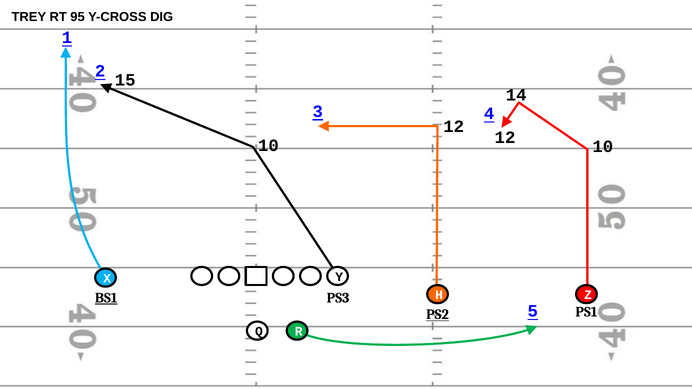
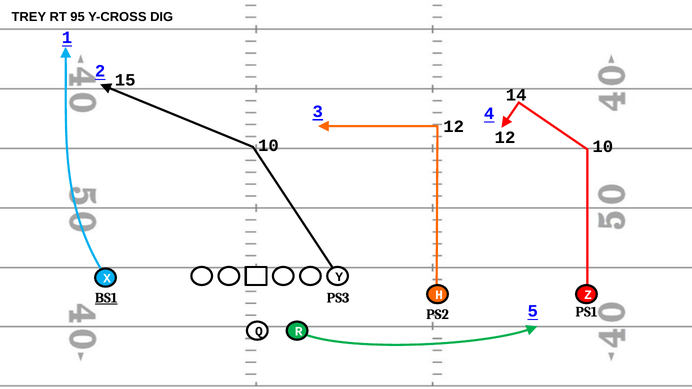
PS2 underline: present -> none (438, 315)
